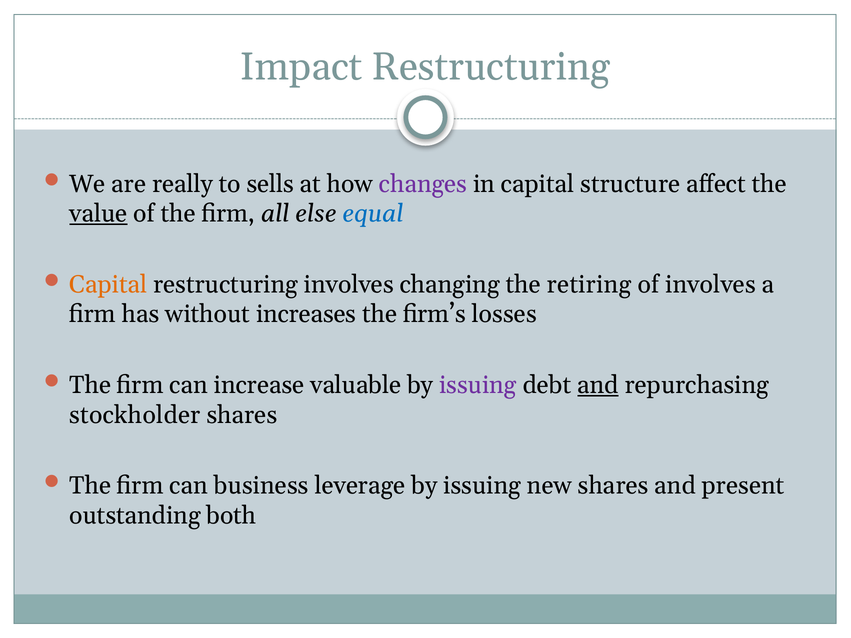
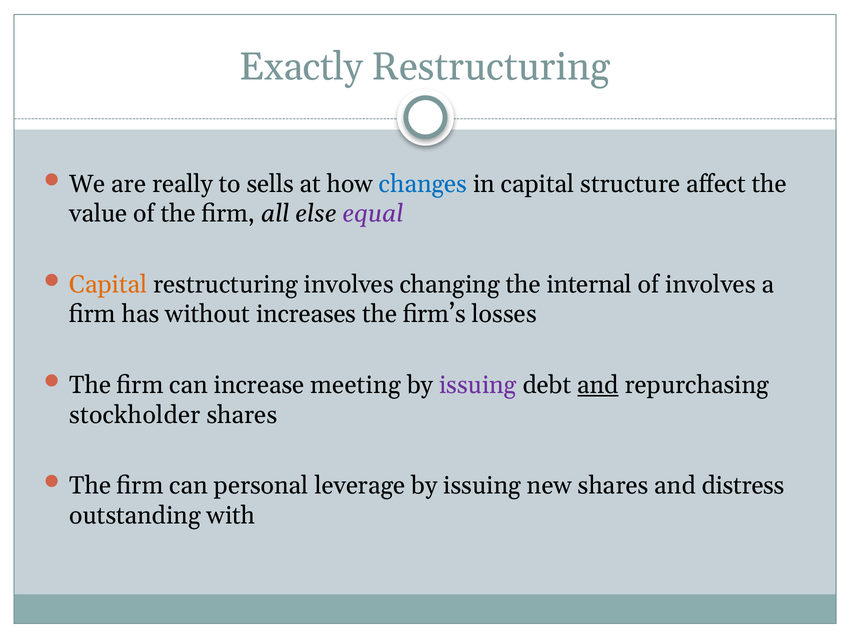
Impact: Impact -> Exactly (301, 67)
changes colour: purple -> blue (423, 184)
value underline: present -> none (98, 214)
equal colour: blue -> purple (373, 214)
retiring: retiring -> internal (589, 285)
valuable: valuable -> meeting (356, 385)
business: business -> personal (261, 486)
present: present -> distress (743, 486)
both: both -> with (231, 516)
